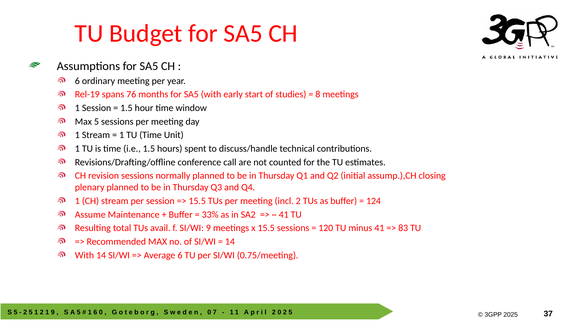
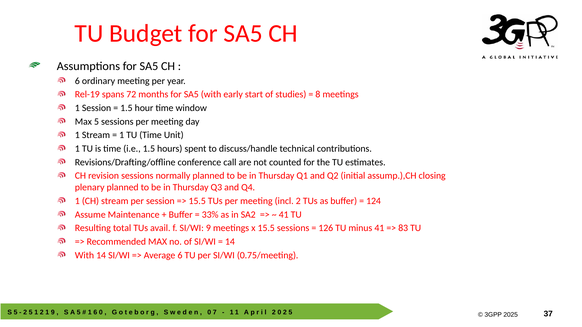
76: 76 -> 72 (131, 95)
120: 120 -> 126 (326, 228)
